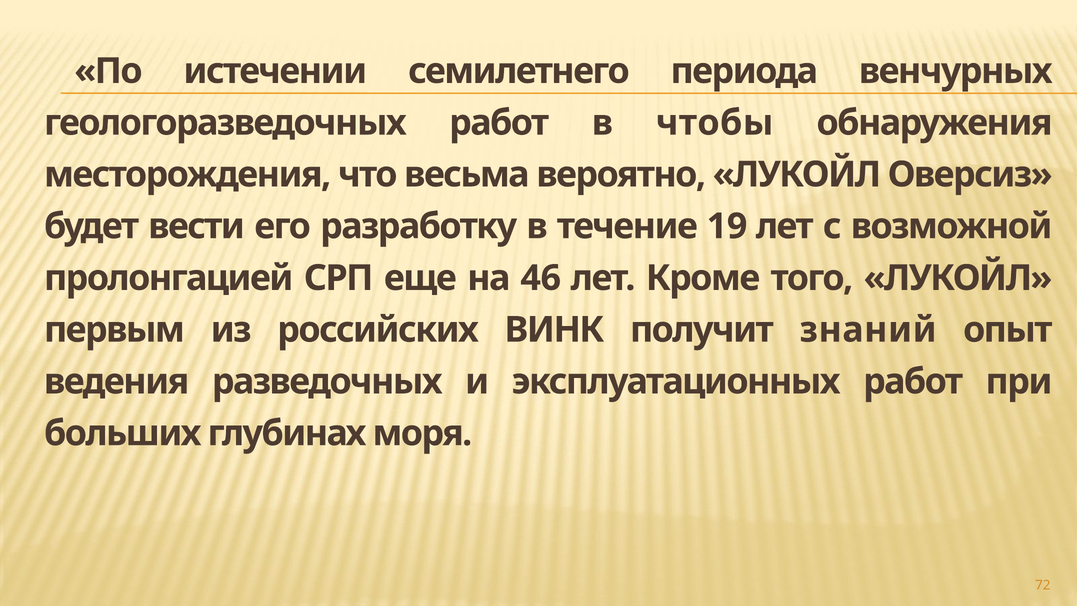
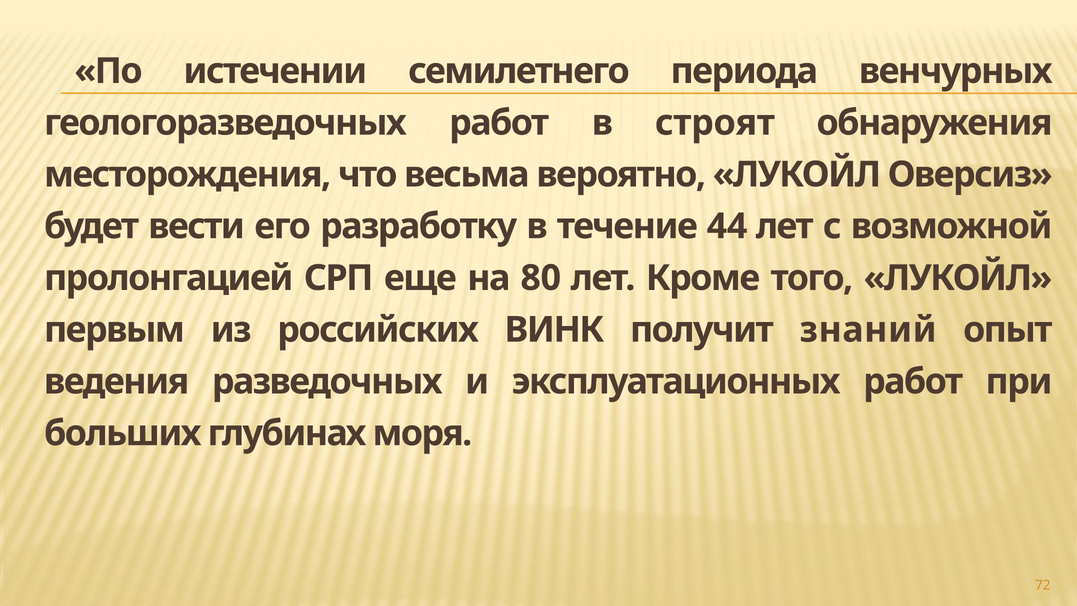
чтобы: чтобы -> строят (715, 123)
19: 19 -> 44 (727, 226)
46: 46 -> 80 (541, 278)
